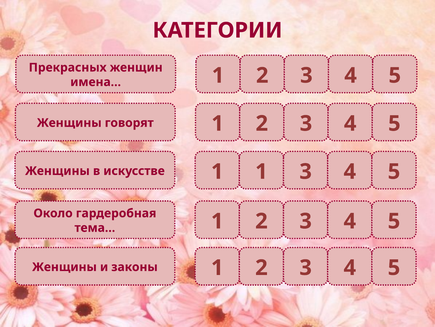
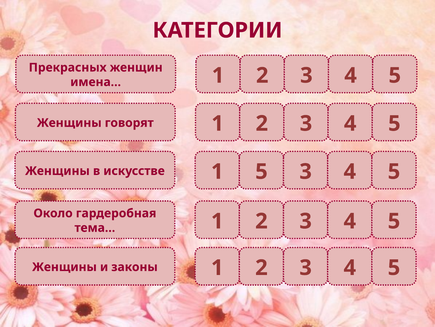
1 1: 1 -> 5 (261, 171)
